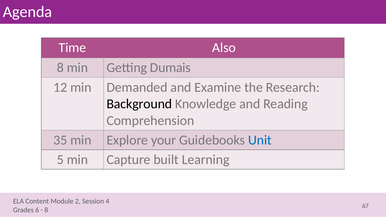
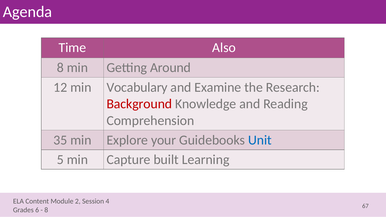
Dumais: Dumais -> Around (170, 68)
Demanded: Demanded -> Vocabulary (137, 87)
Background colour: black -> red (139, 104)
